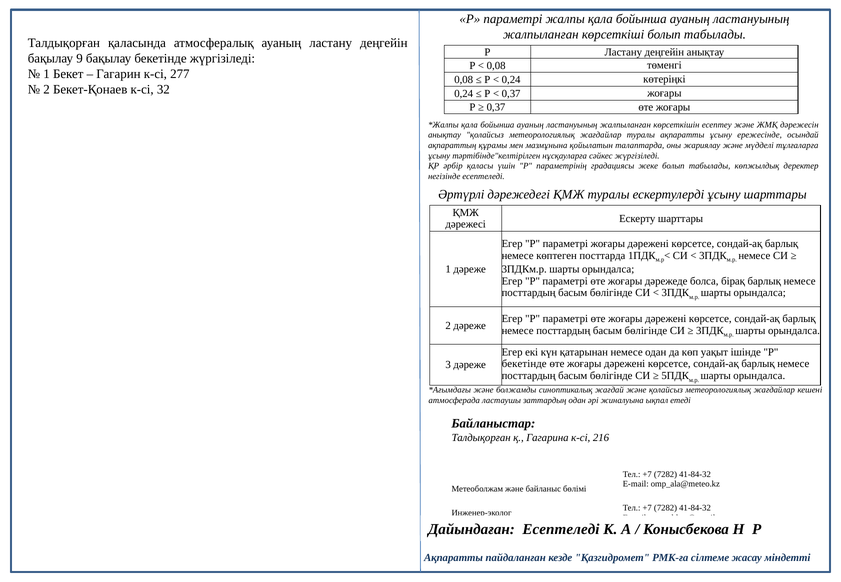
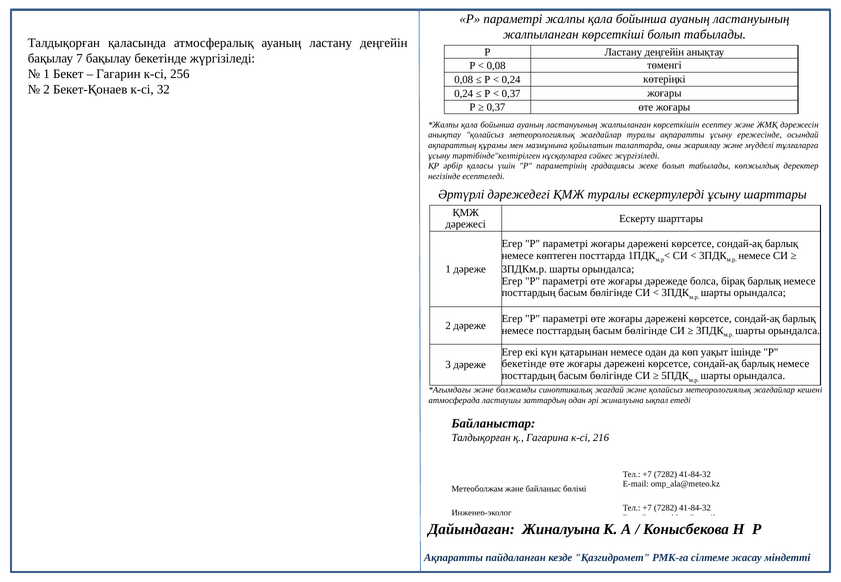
9: 9 -> 7 (80, 58)
277: 277 -> 256 (180, 74)
Дайындаған Есептеледі: Есептеледі -> Жиналуына (561, 529)
